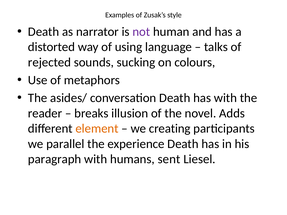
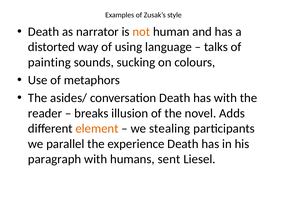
not colour: purple -> orange (141, 32)
rejected: rejected -> painting (49, 62)
creating: creating -> stealing (170, 129)
